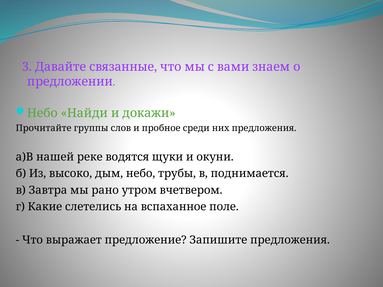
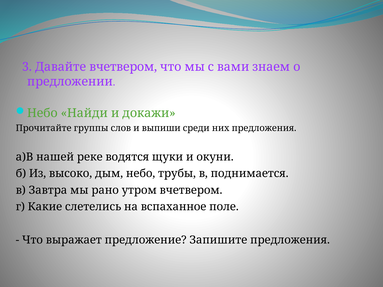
Давайте связанные: связанные -> вчетвером (123, 67)
пробное: пробное -> выпиши (161, 128)
